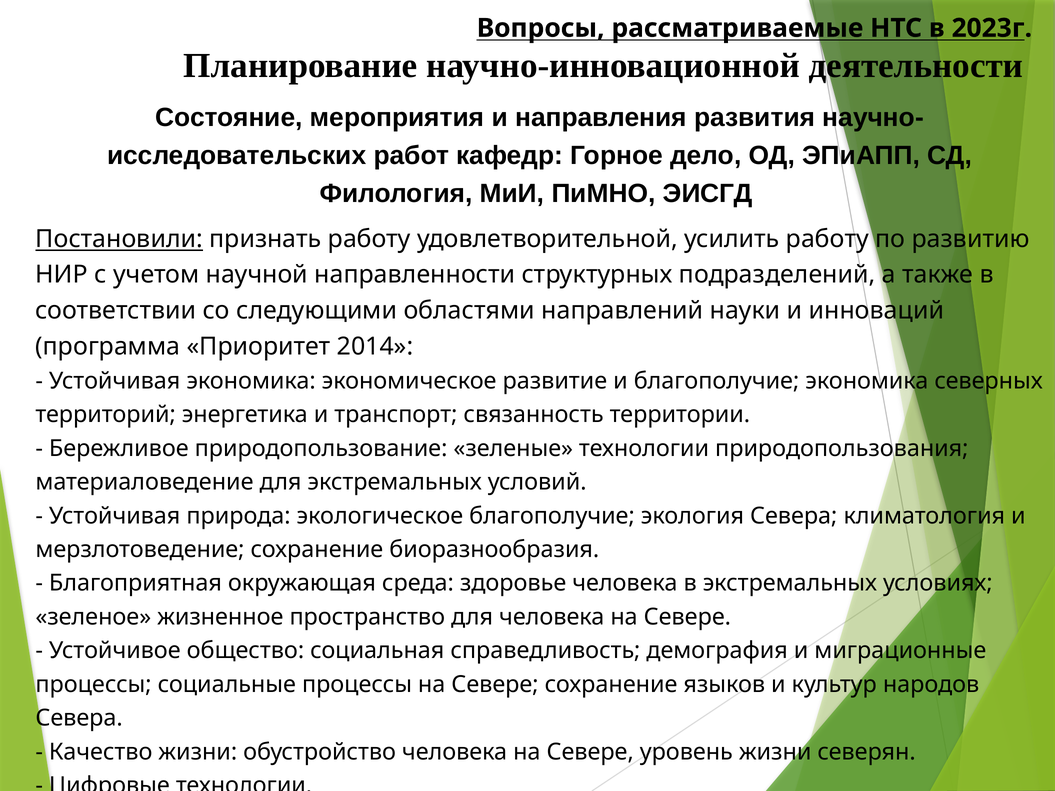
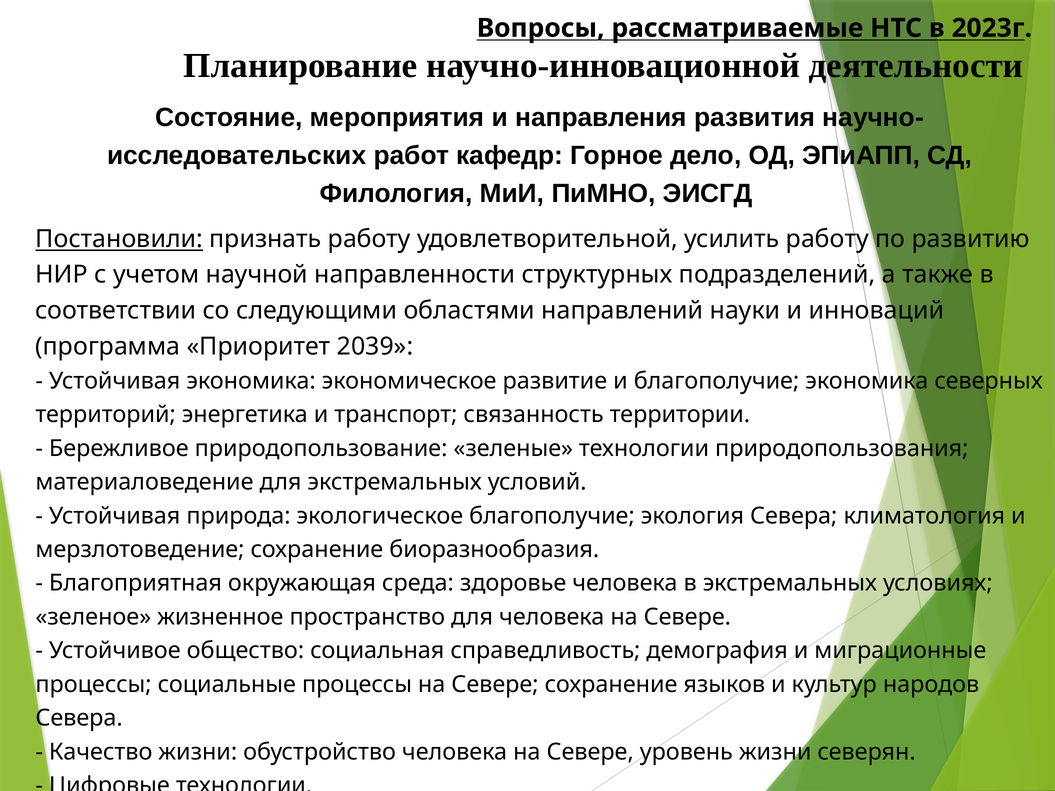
2014: 2014 -> 2039 (375, 347)
